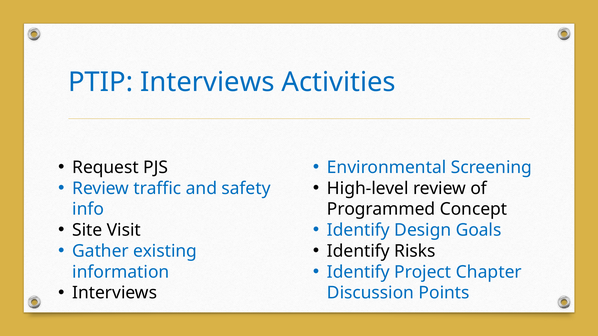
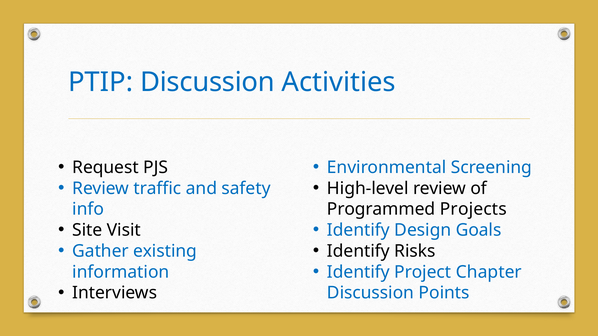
PTIP Interviews: Interviews -> Discussion (207, 82)
Concept: Concept -> Projects (473, 209)
